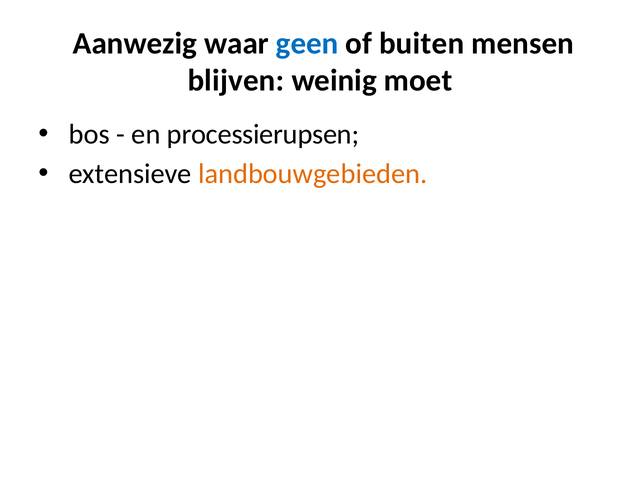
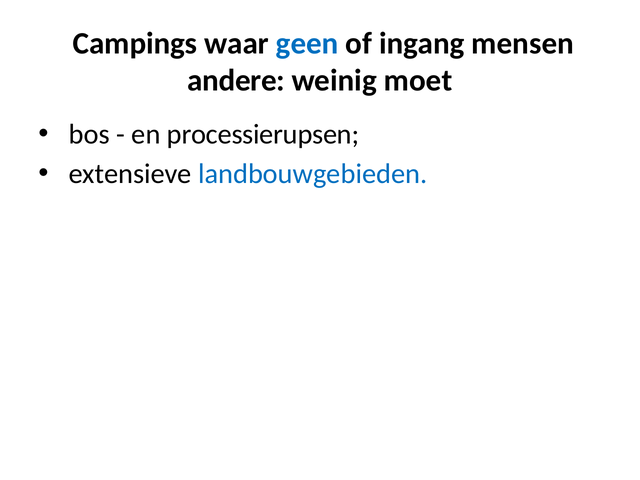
Aanwezig: Aanwezig -> Campings (135, 43)
buiten: buiten -> ingang (422, 43)
blijven: blijven -> andere (236, 81)
landbouwgebieden colour: orange -> blue (313, 174)
